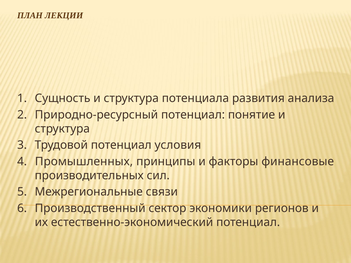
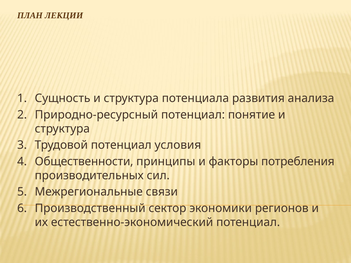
Промышленных: Промышленных -> Общественности (84, 162)
финансовые: финансовые -> потребления (298, 162)
